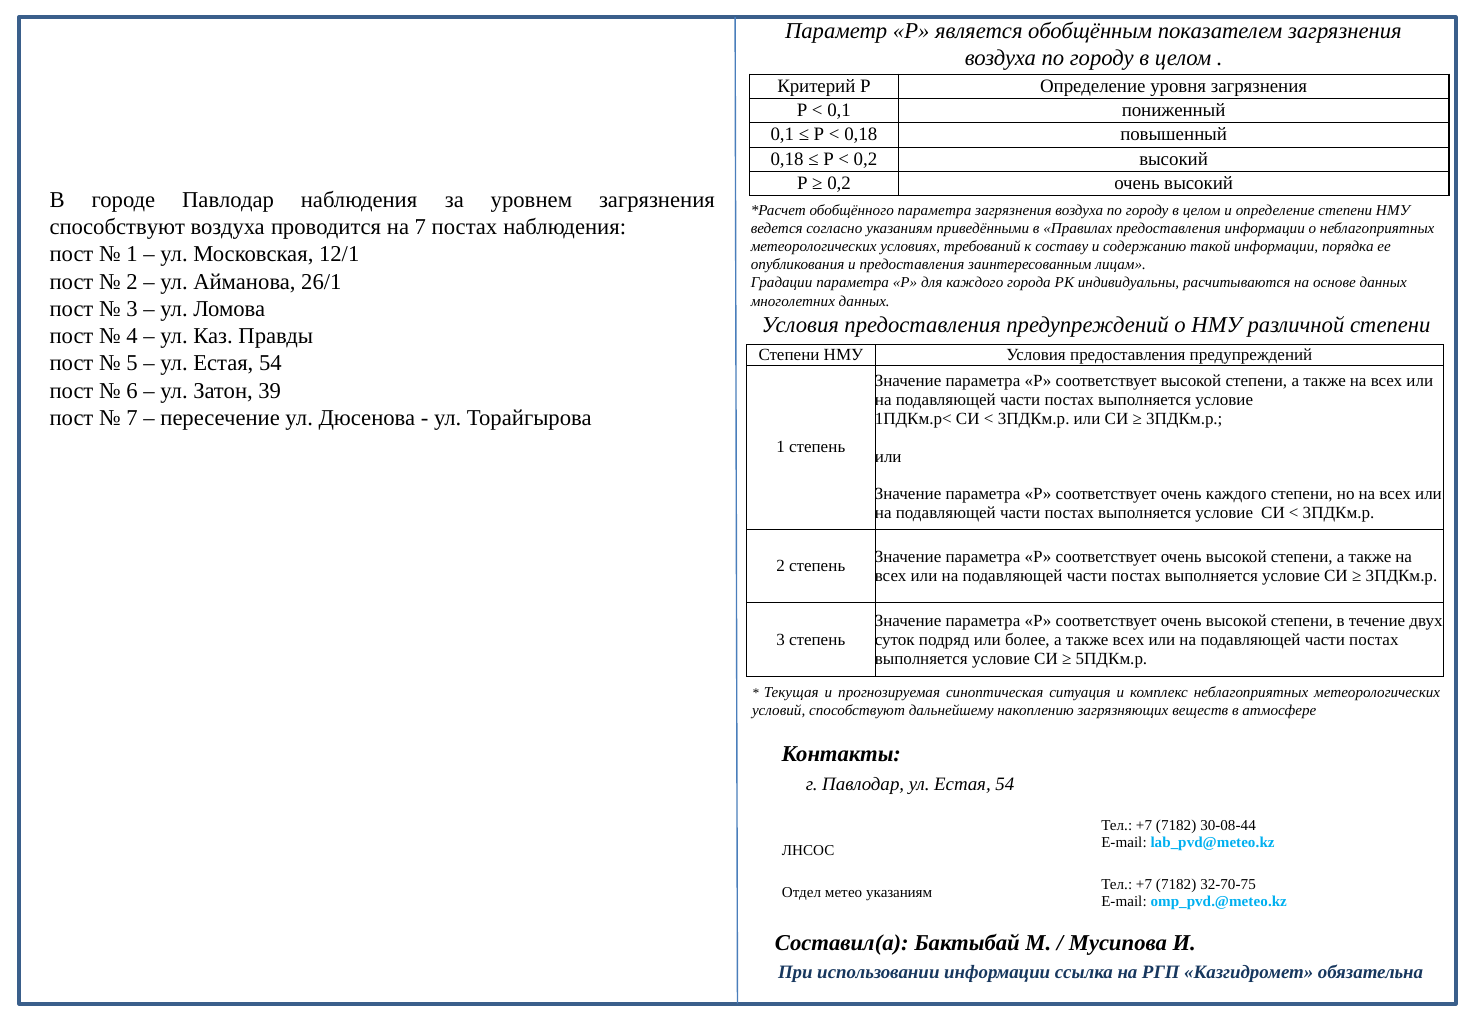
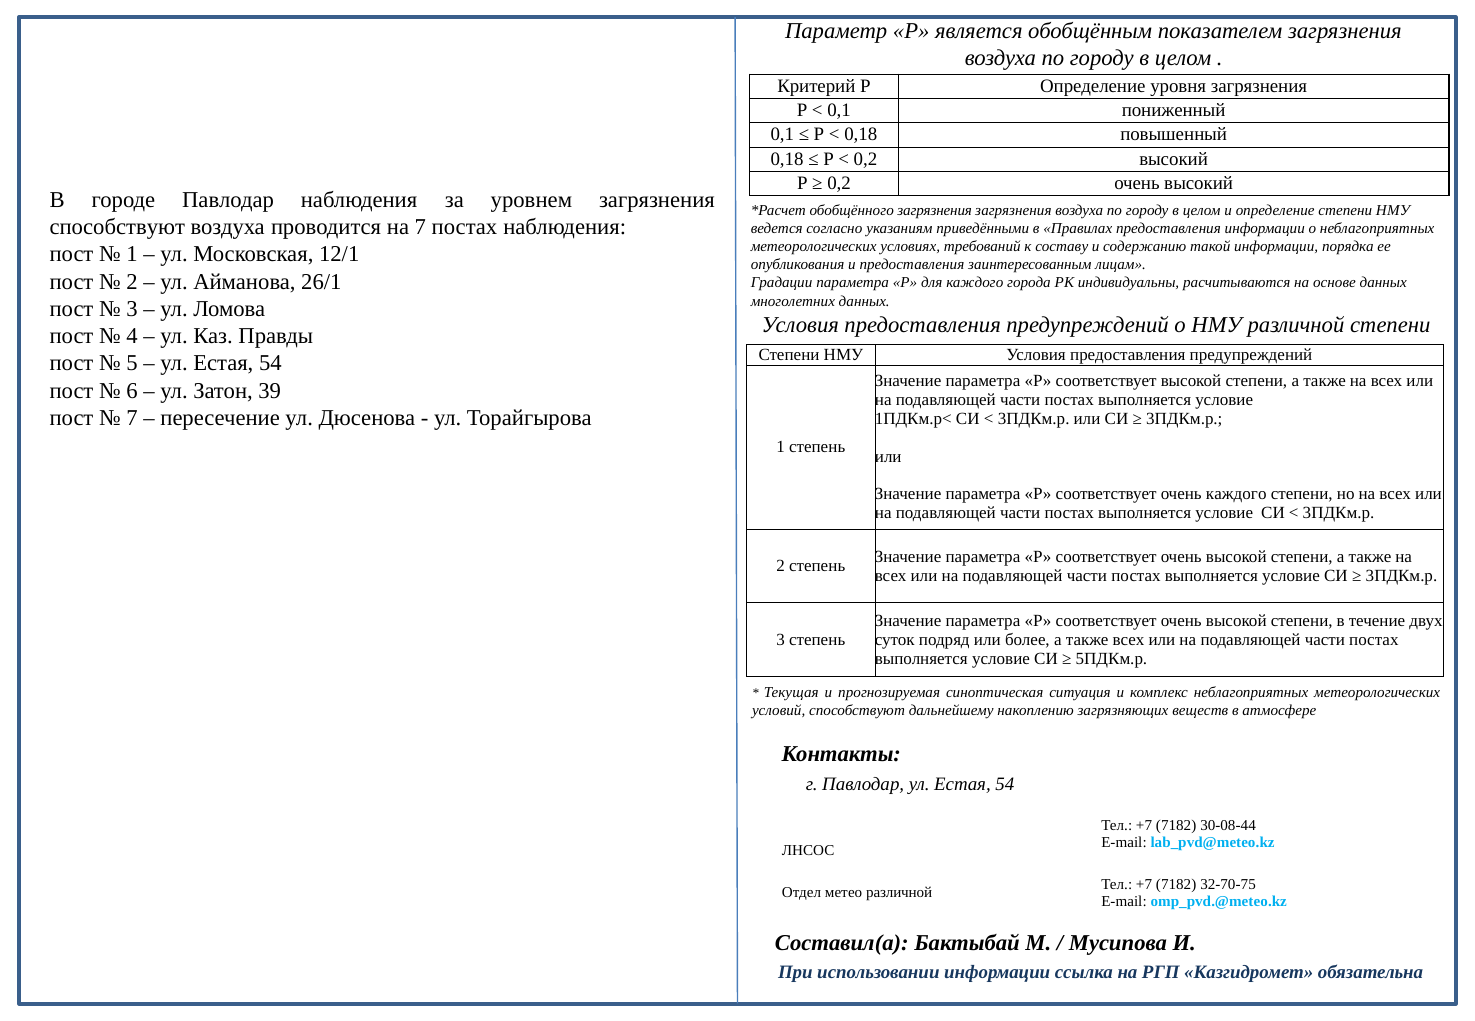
обобщённого параметра: параметра -> загрязнения (935, 211)
метео указаниям: указаниям -> различной (899, 893)
